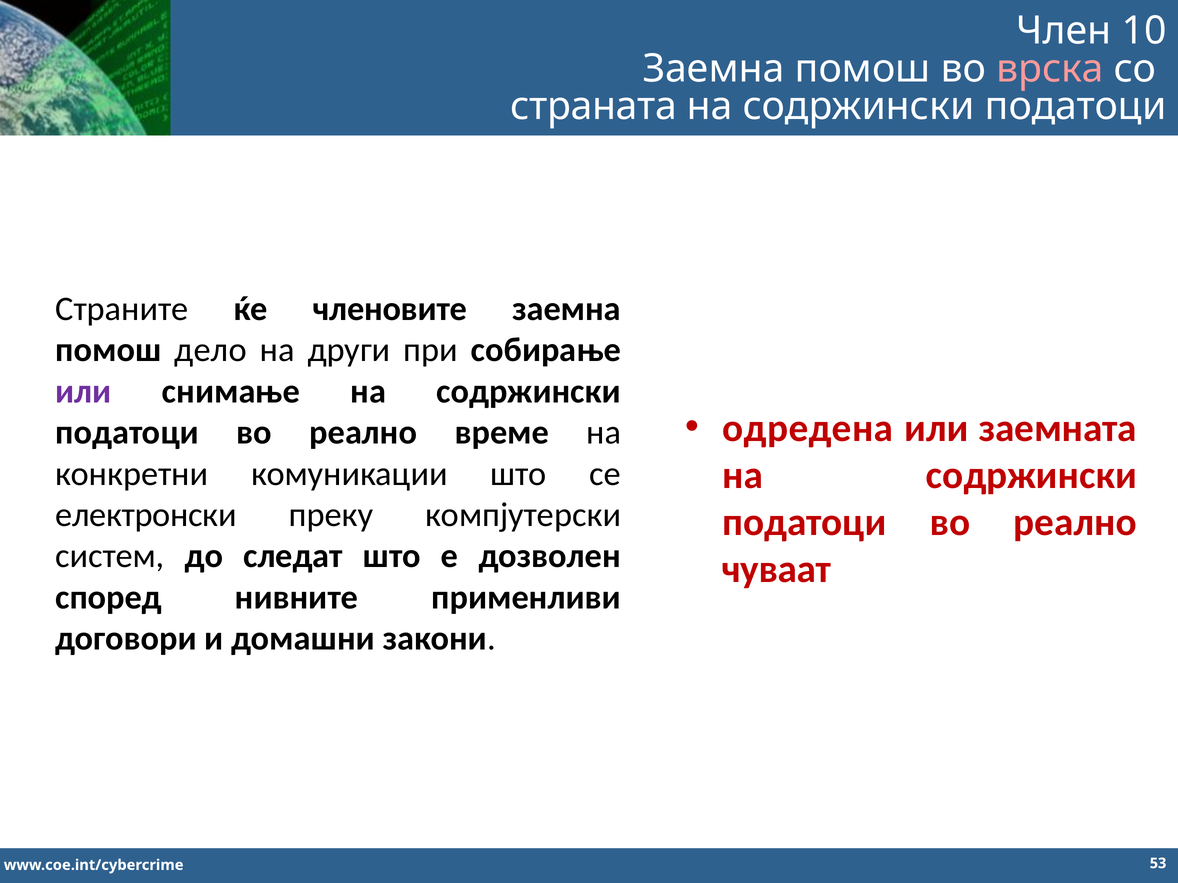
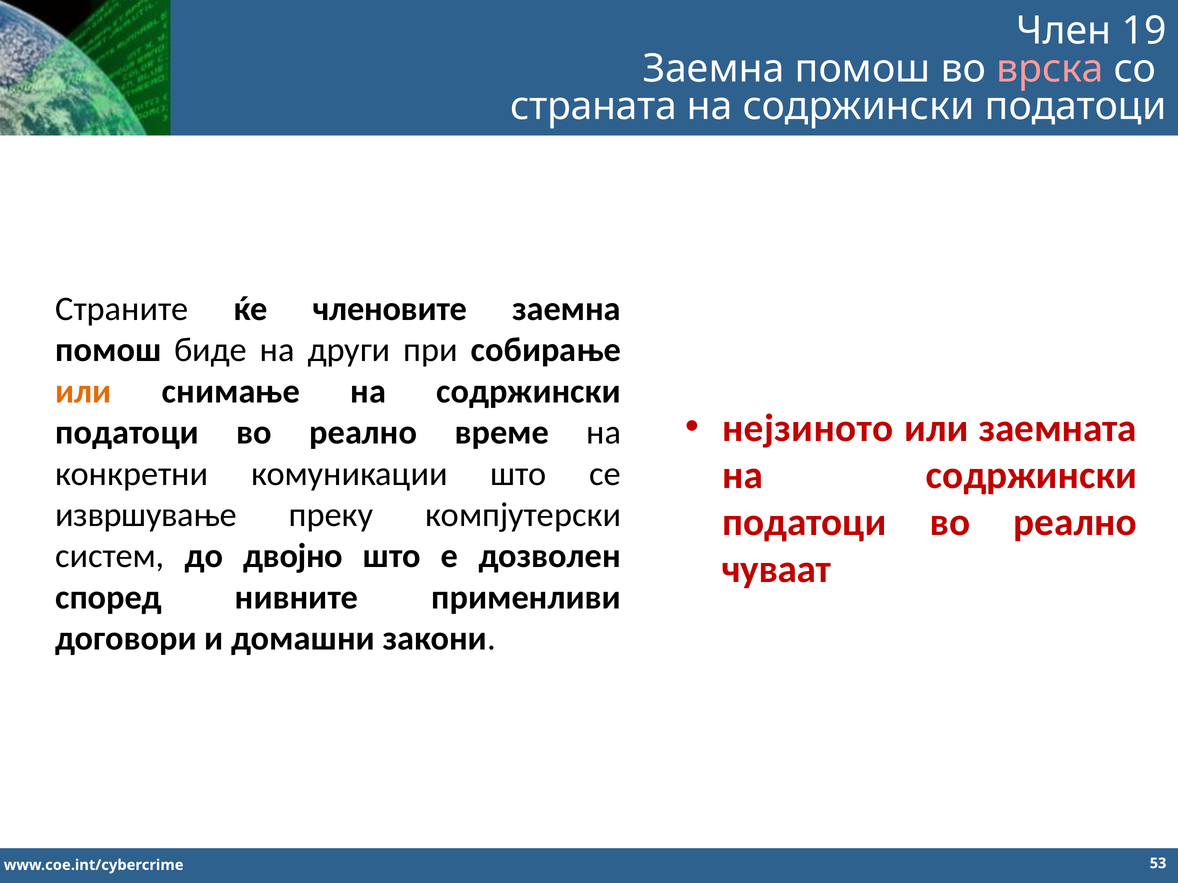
10: 10 -> 19 (1144, 31)
дело: дело -> биде (211, 350)
или colour: purple -> orange (83, 392)
одредена: одредена -> нејзиното (808, 428)
електронски: електронски -> извршување (146, 515)
следат: следат -> двојно (293, 556)
